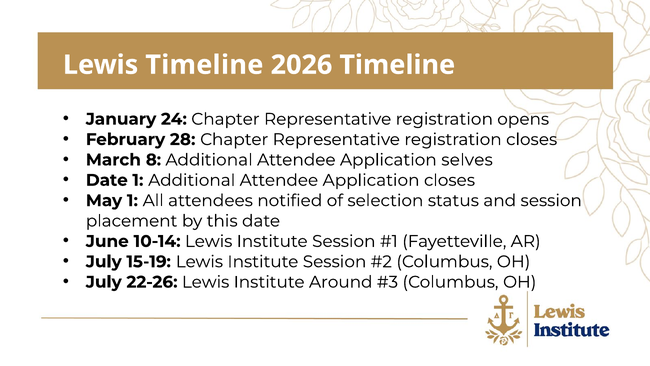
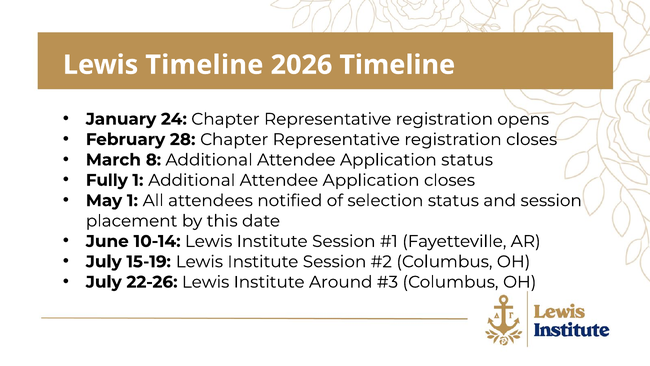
Application selves: selves -> status (467, 160)
Date: Date -> Fully (107, 180)
